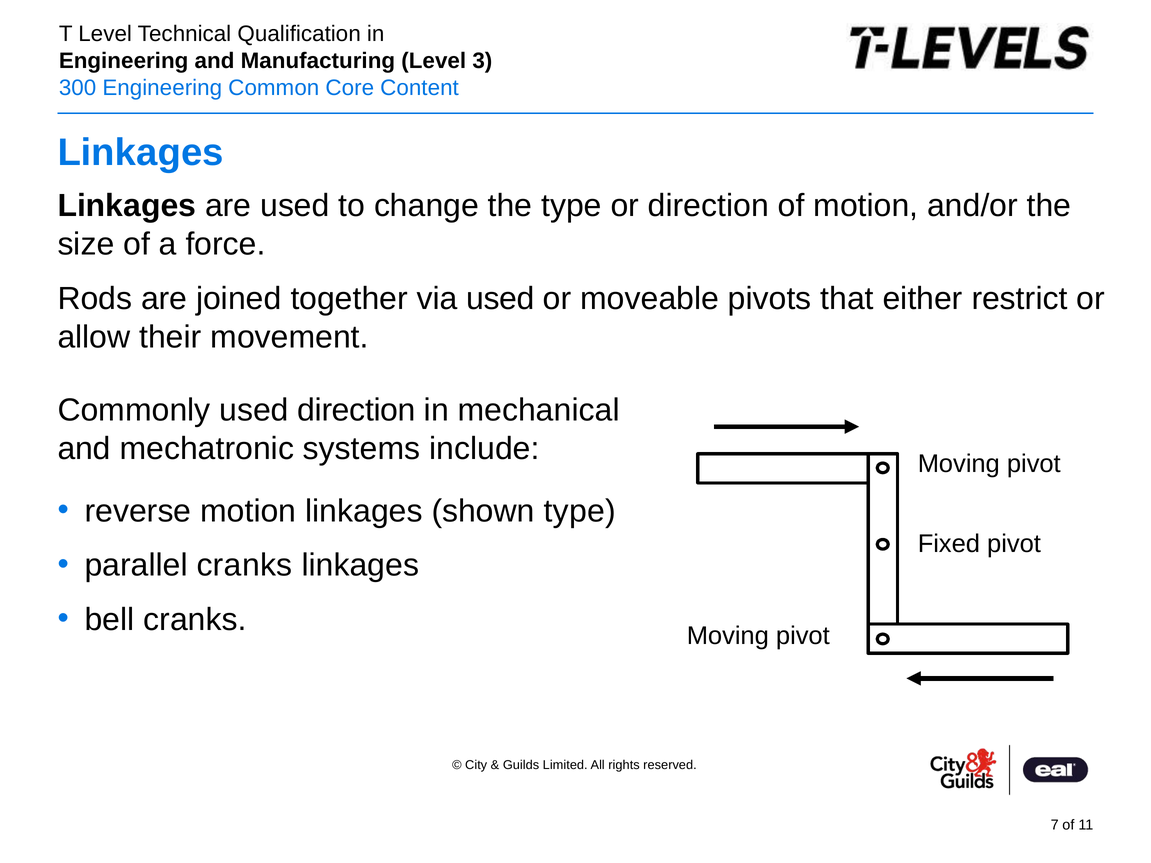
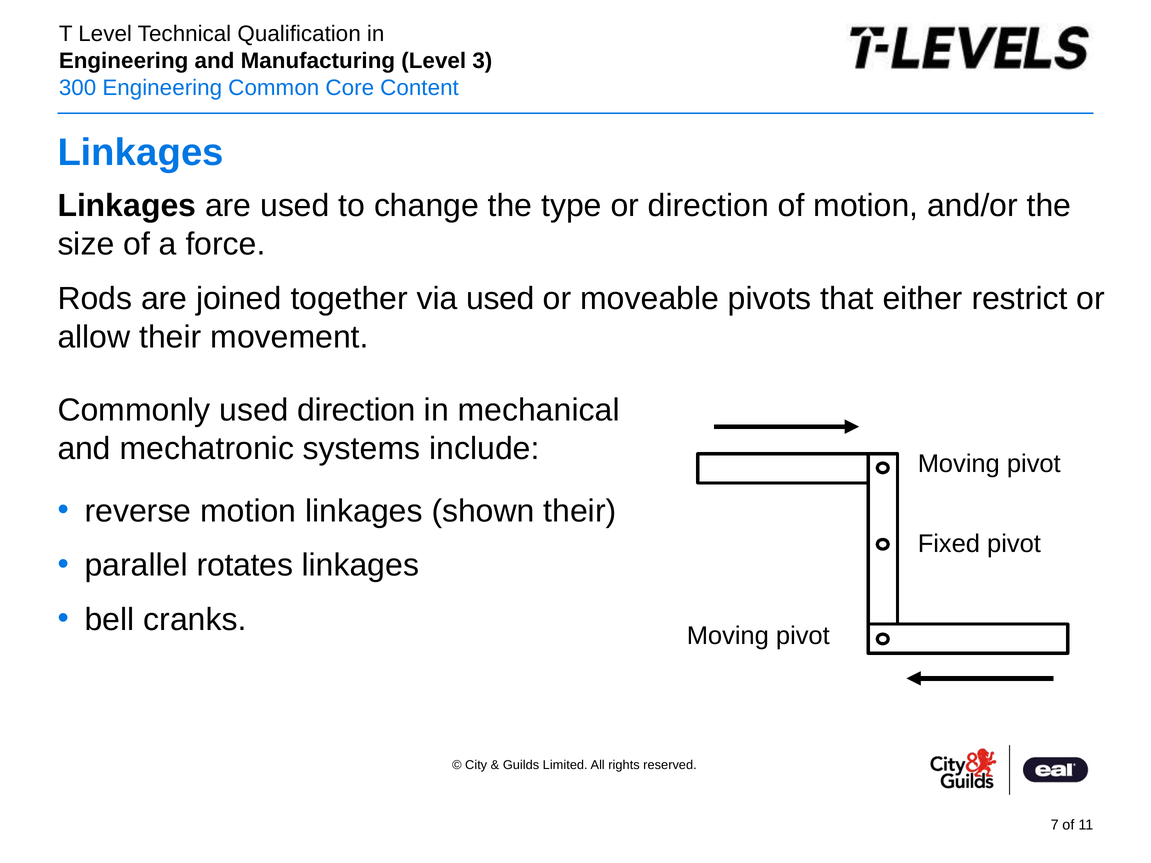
shown type: type -> their (580, 511)
parallel cranks: cranks -> rotates (245, 565)
